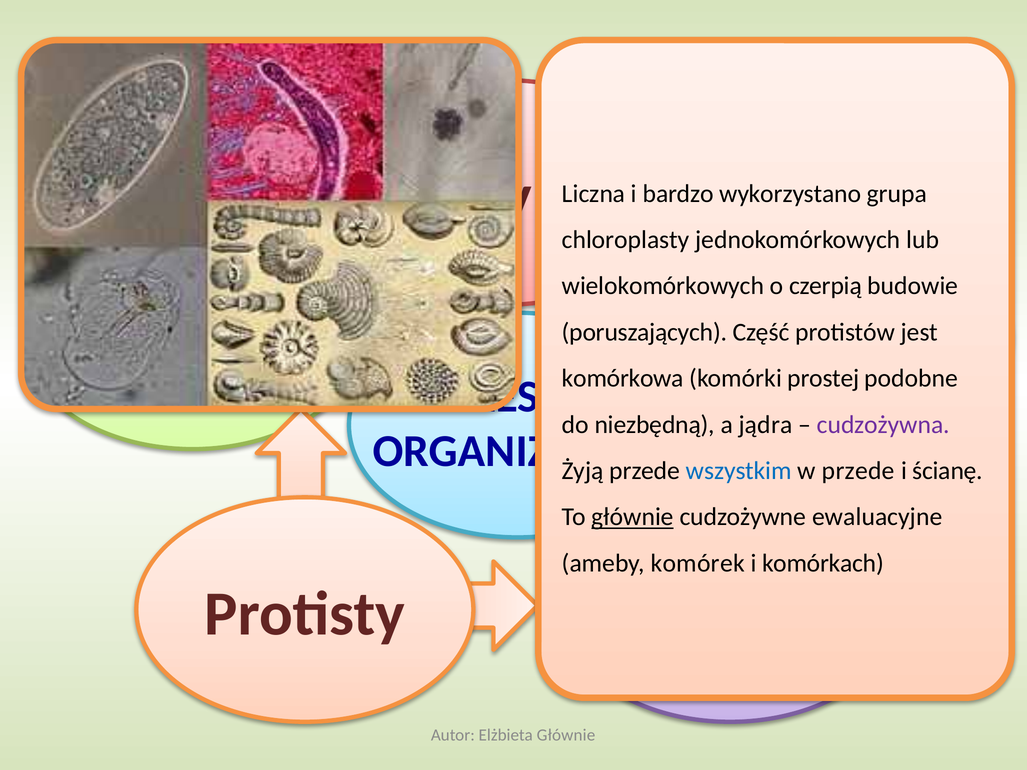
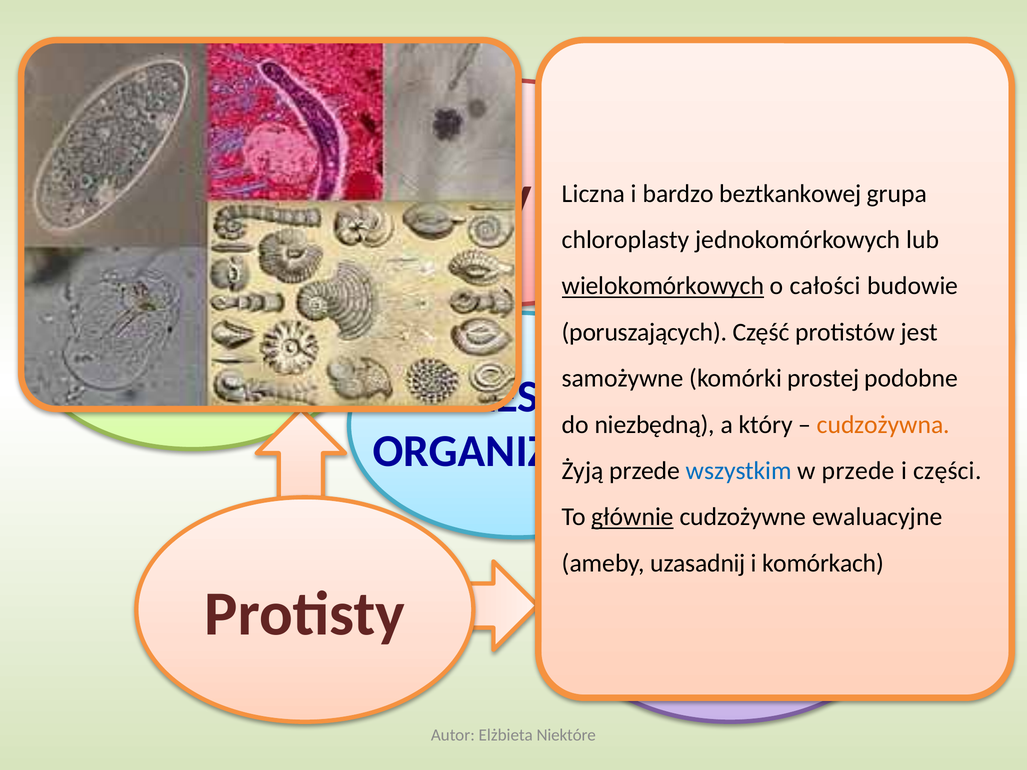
wykorzystano: wykorzystano -> beztkankowej (790, 194)
wielokomórkowych underline: none -> present (663, 286)
czerpią: czerpią -> całości (825, 286)
komórkowa: komórkowa -> samożywne (623, 379)
jądra: jądra -> który (766, 425)
cudzożywna colour: purple -> orange (883, 425)
ścianę: ścianę -> części (947, 471)
komórek: komórek -> uzasadnij (698, 563)
Elżbieta Głównie: Głównie -> Niektóre (566, 735)
